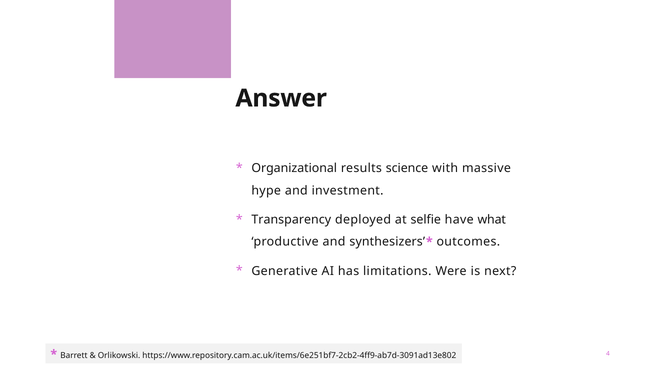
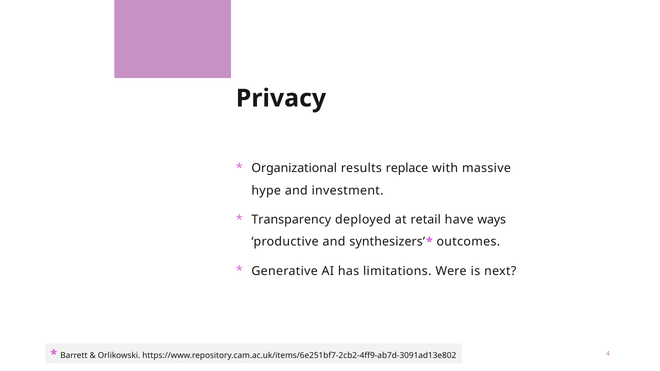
Answer: Answer -> Privacy (281, 98)
science: science -> replace (407, 168)
selfie: selfie -> retail (426, 220)
what: what -> ways (492, 220)
